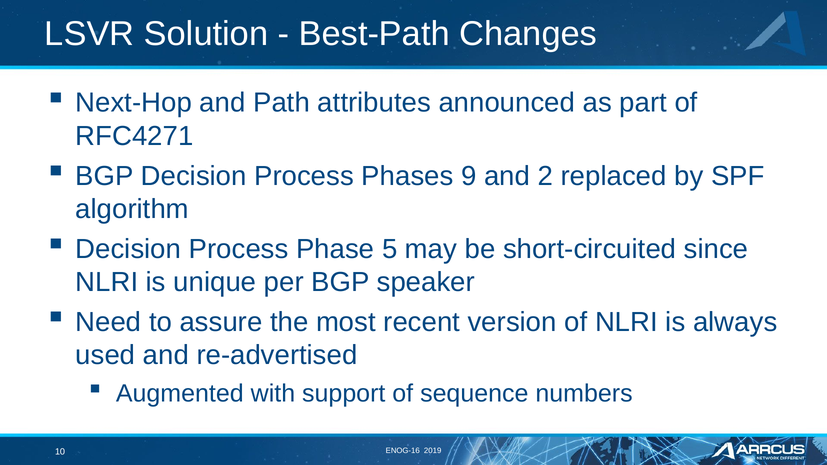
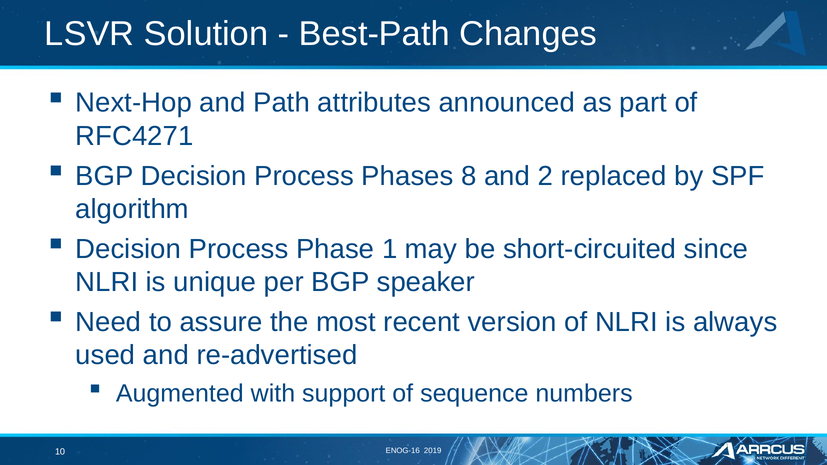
9: 9 -> 8 (469, 176)
5: 5 -> 1 (390, 249)
